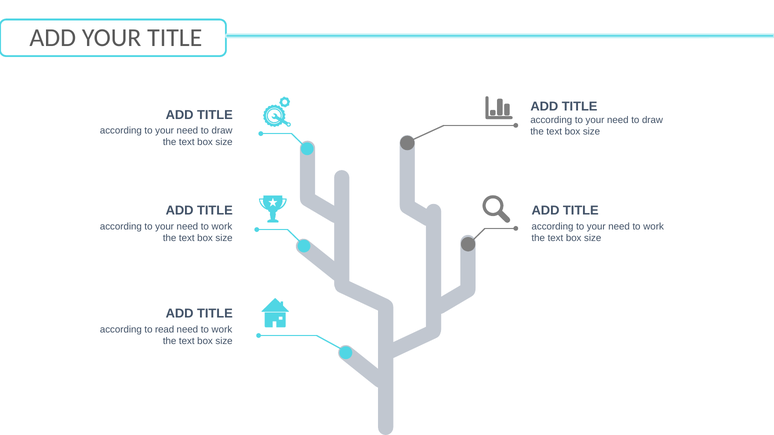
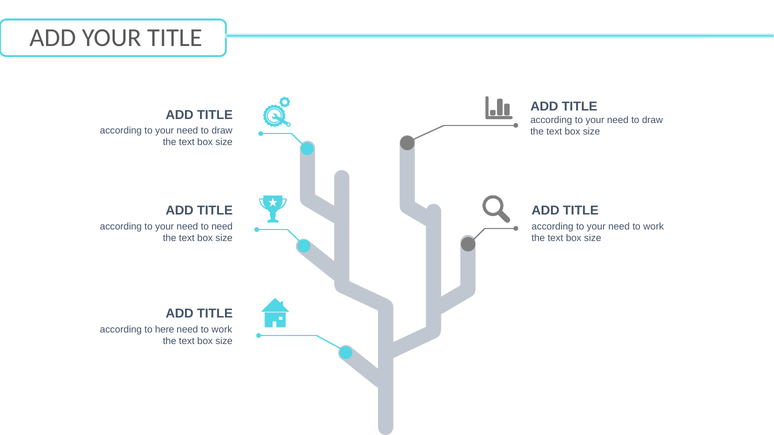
work: work -> need (222, 227)
read: read -> here (165, 330)
